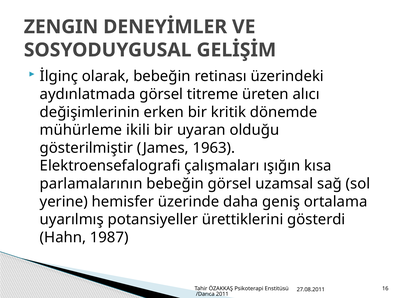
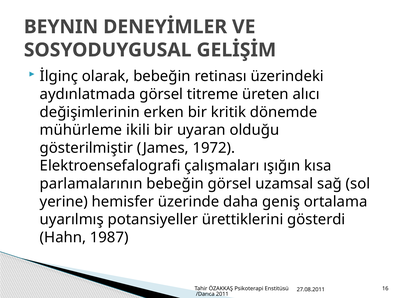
ZENGIN: ZENGIN -> BEYNIN (61, 27)
1963: 1963 -> 1972 (214, 148)
